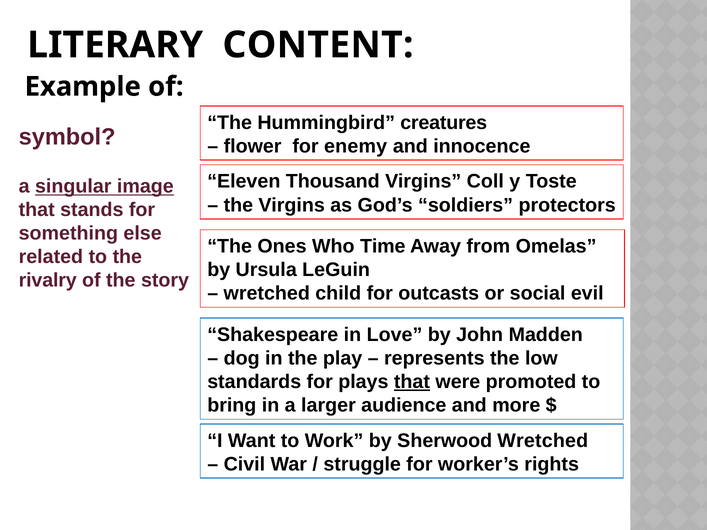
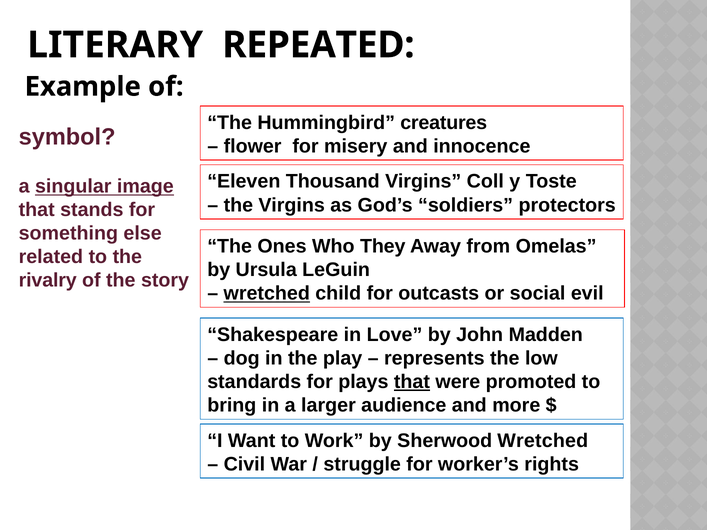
CONTENT: CONTENT -> REPEATED (318, 45)
enemy: enemy -> misery (356, 146)
Time: Time -> They (383, 246)
wretched underline: none -> present (267, 294)
